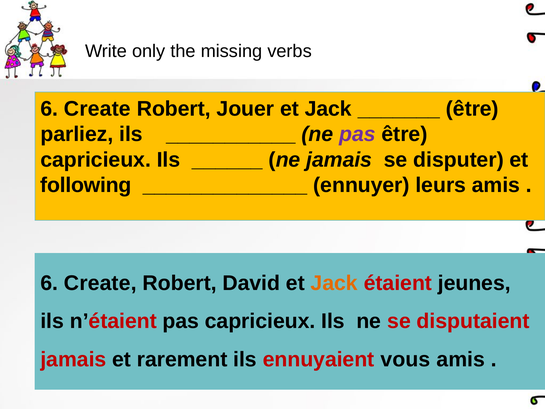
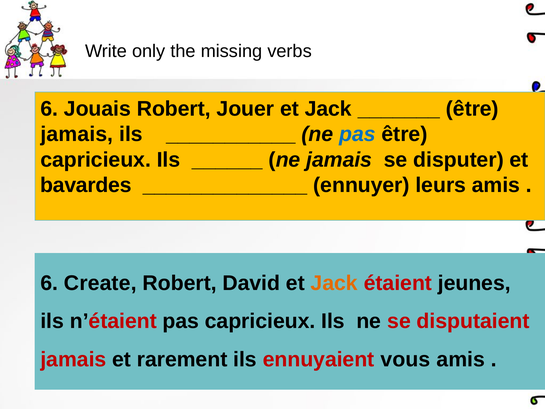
Create: Create -> Jouais (97, 109)
parliez: parliez -> jamais (77, 134)
pas colour: purple -> blue (357, 134)
following: following -> bavardes (86, 185)
